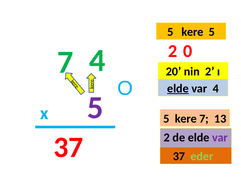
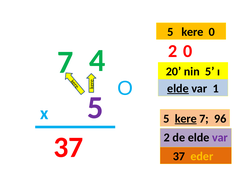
kere 5: 5 -> 0 (212, 32)
nin 2: 2 -> 5 (210, 71)
var 4: 4 -> 1 (216, 88)
kere underline: none -> present (186, 118)
13: 13 -> 96 (220, 118)
eder colour: light green -> yellow (202, 156)
